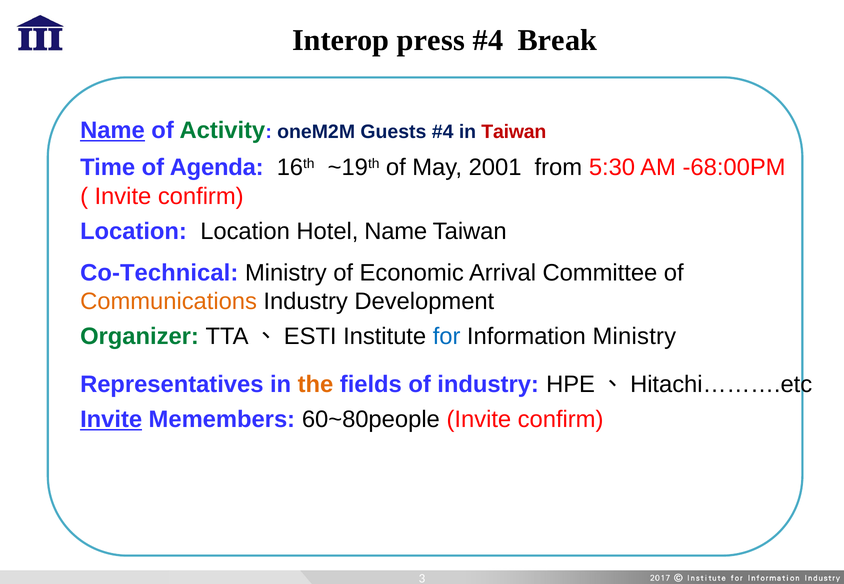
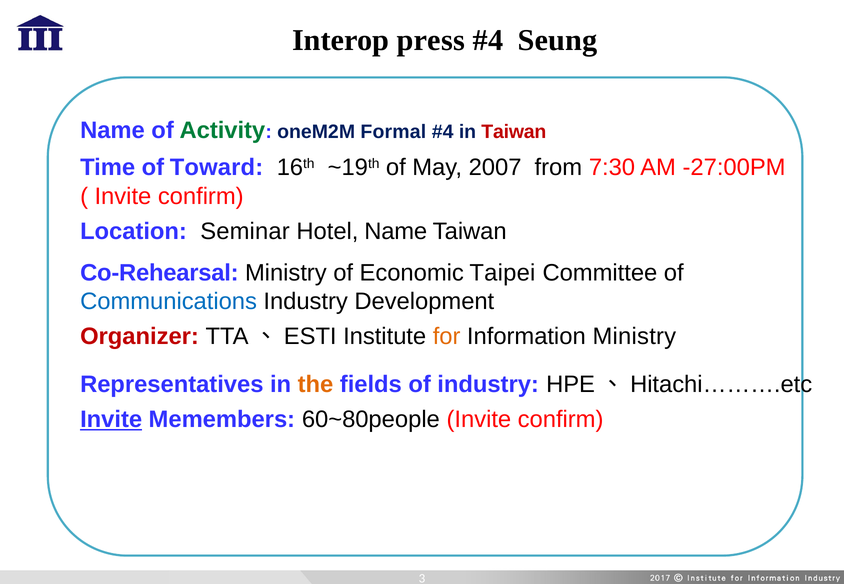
Break: Break -> Seung (557, 40)
Name underline: present -> none (112, 131)
Guests: Guests -> Formal (393, 132)
Agenda: Agenda -> Toward (216, 168)
2001: 2001 -> 2007 (495, 168)
5:30: 5:30 -> 7:30 (612, 168)
-68:00PM: -68:00PM -> -27:00PM (734, 168)
Location Location: Location -> Seminar (245, 231)
Co-Technical: Co-Technical -> Co-Rehearsal (159, 273)
Arrival: Arrival -> Taipei (502, 273)
Communications colour: orange -> blue (169, 301)
Organizer colour: green -> red (140, 336)
for colour: blue -> orange (447, 336)
